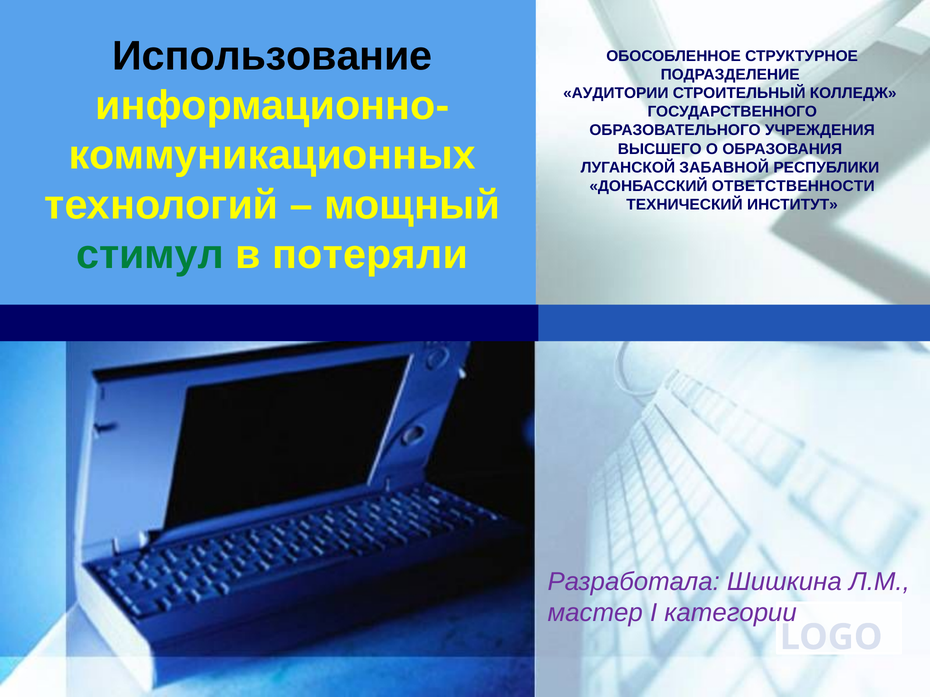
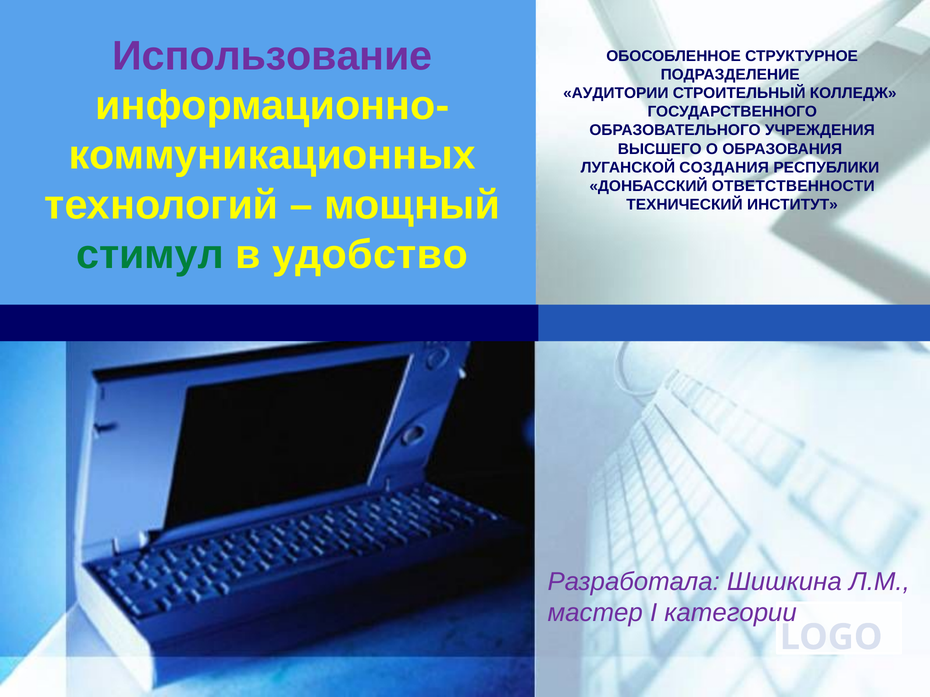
Использование colour: black -> purple (272, 56)
ЗАБАВНОЙ: ЗАБАВНОЙ -> СОЗДАНИЯ (724, 168)
потеряли: потеряли -> удобство (370, 255)
